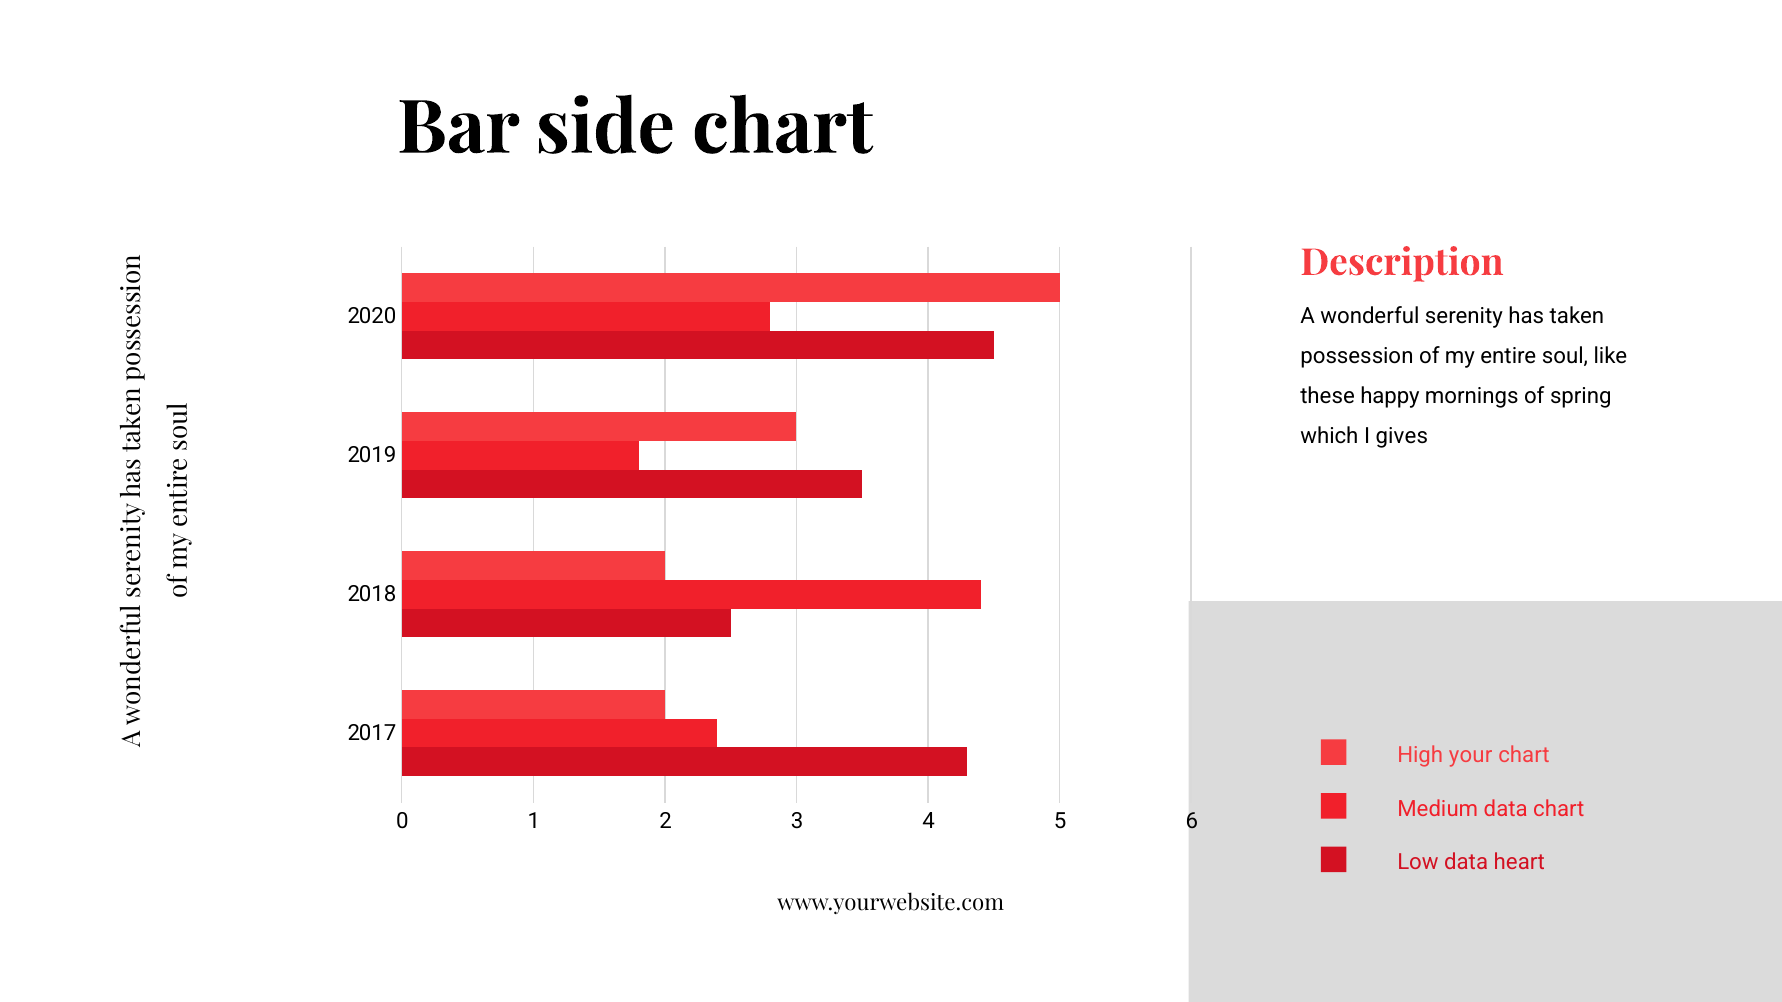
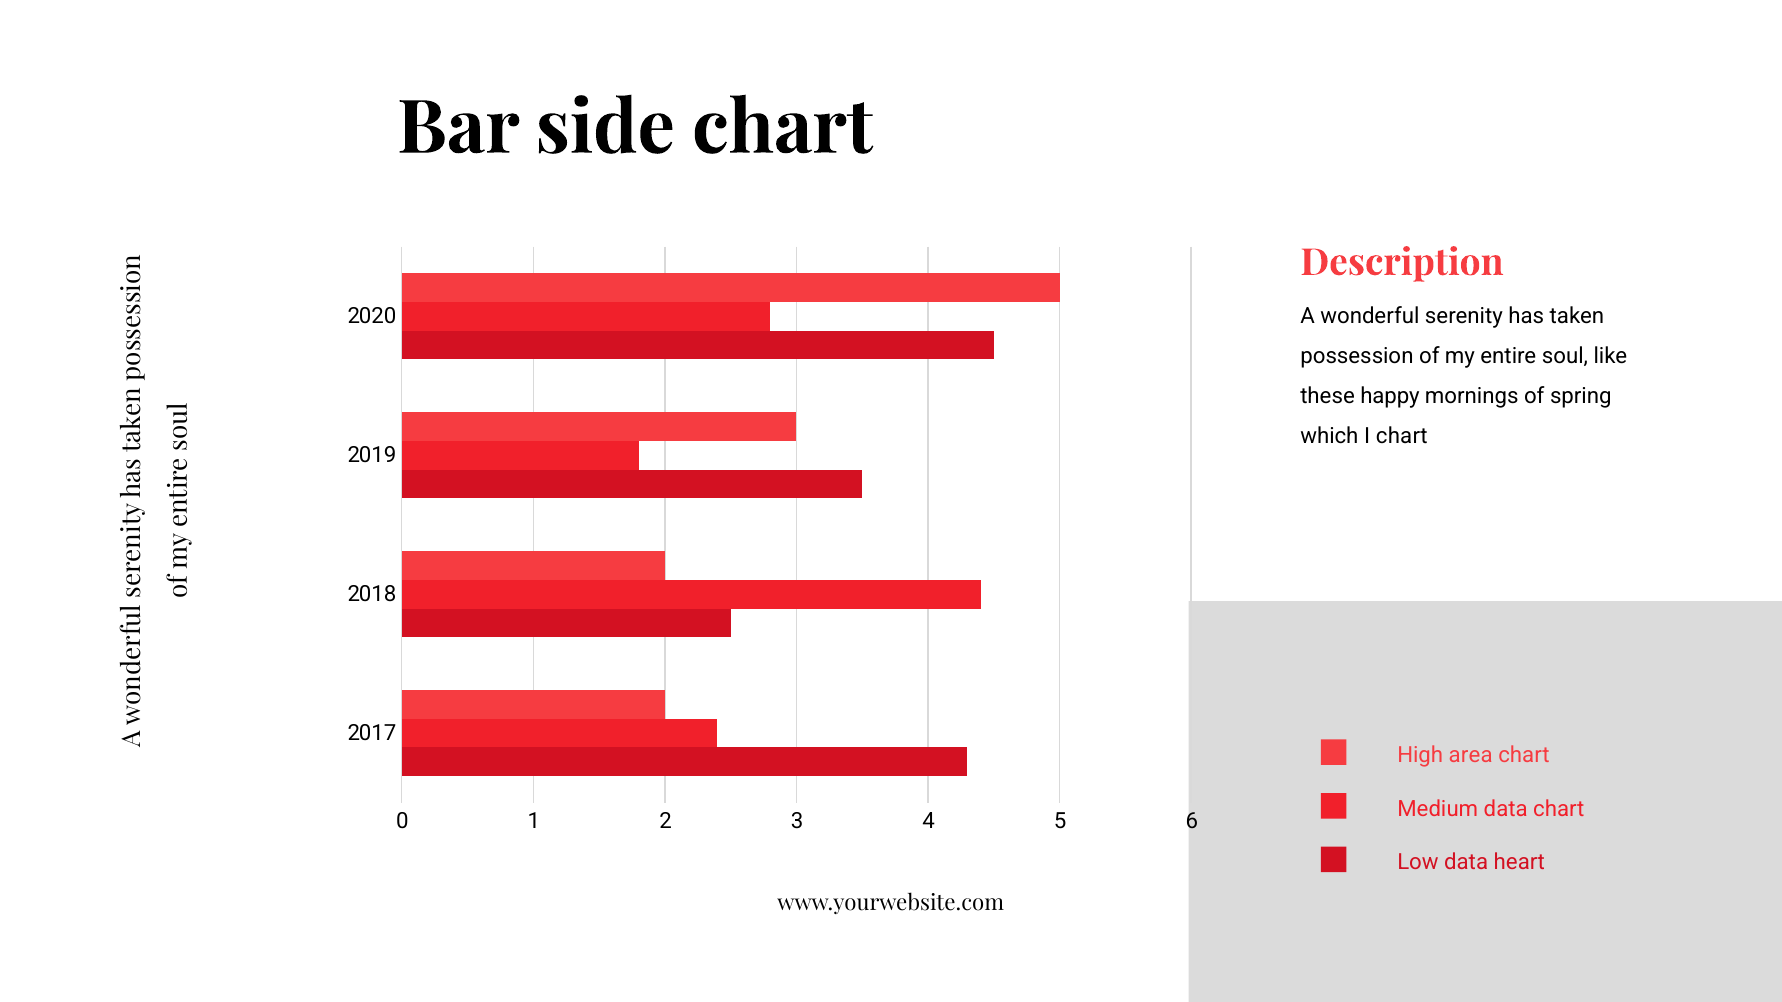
I gives: gives -> chart (1402, 436)
your: your -> area (1471, 755)
